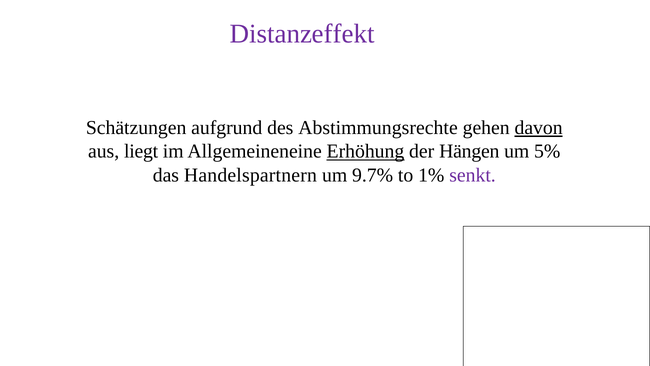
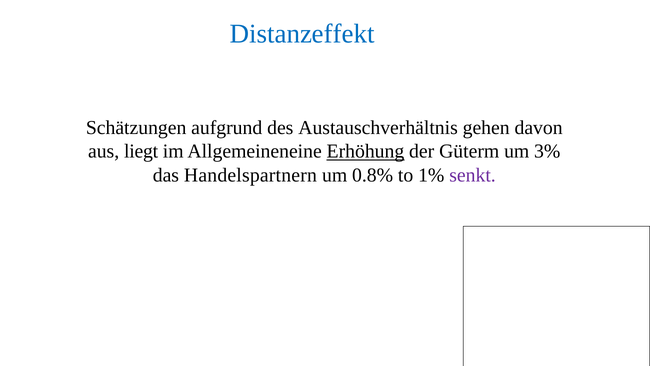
Distanzeffekt colour: purple -> blue (302, 34)
Abstimmungsrechte: Abstimmungsrechte -> Austauschverhältnis (378, 128)
davon underline: present -> none (539, 128)
Hängen: Hängen -> Güterm (469, 151)
5%: 5% -> 3% (547, 151)
9.7%: 9.7% -> 0.8% (373, 175)
